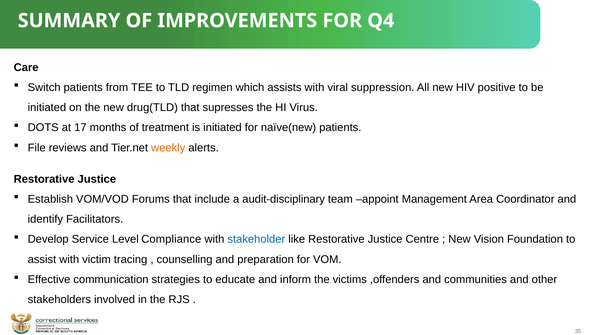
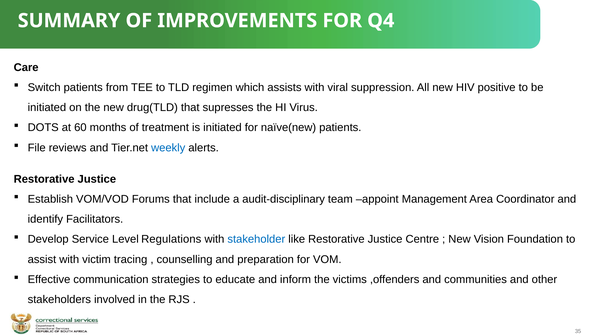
17: 17 -> 60 (80, 128)
weekly colour: orange -> blue (168, 148)
Compliance: Compliance -> Regulations (171, 239)
